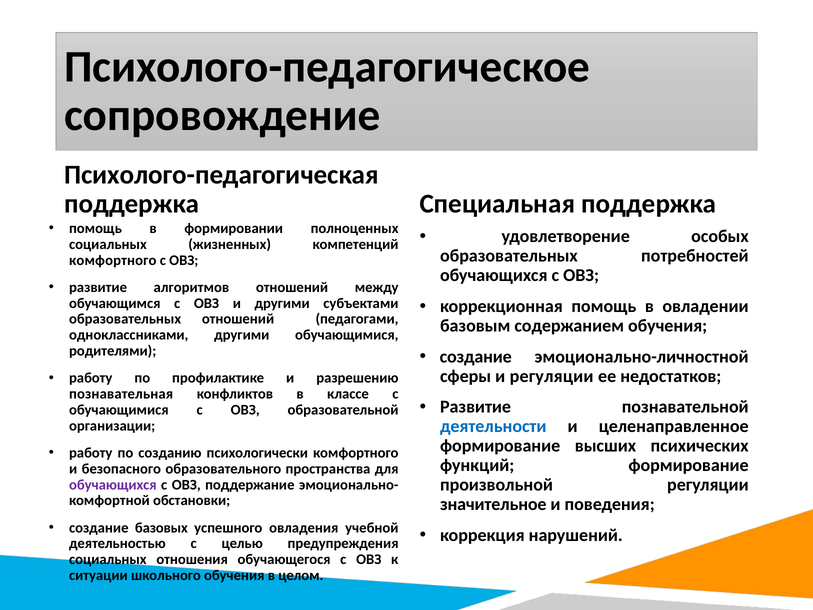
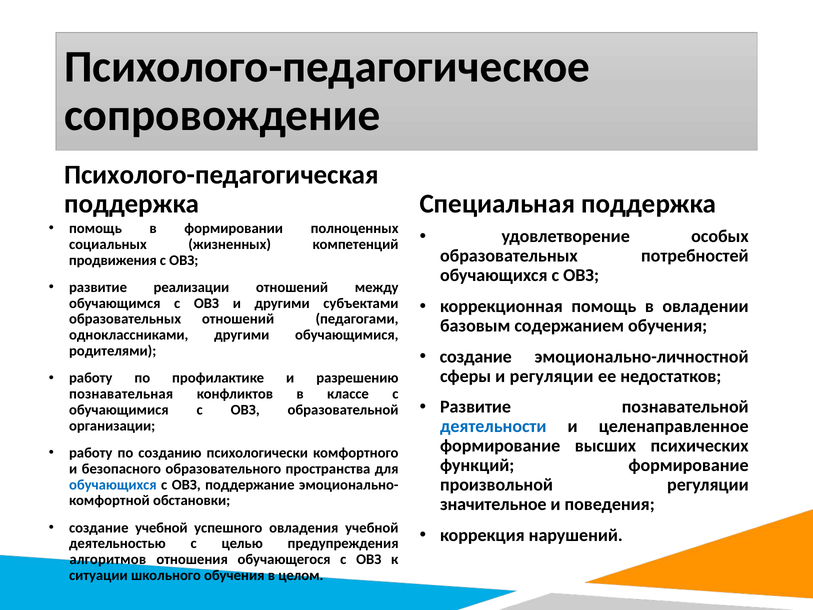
комфортного: комфортного -> продвижения (113, 260)
алгоритмов: алгоритмов -> реализации (191, 287)
обучающихся colour: purple -> blue (113, 484)
создание базовых: базовых -> учебной (161, 528)
социальных: социальных -> алгоритмов (108, 559)
